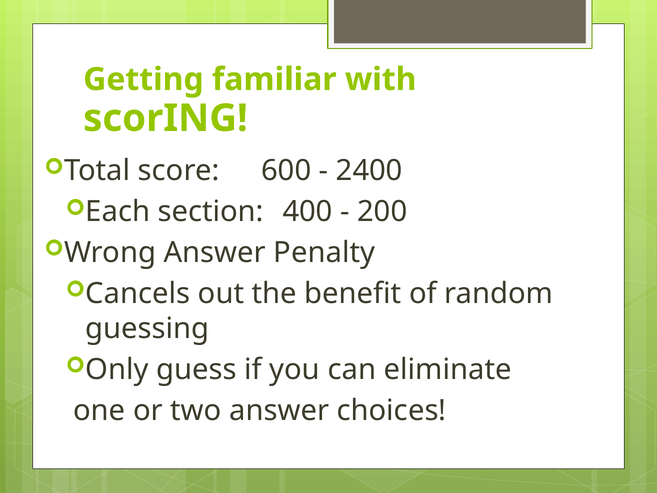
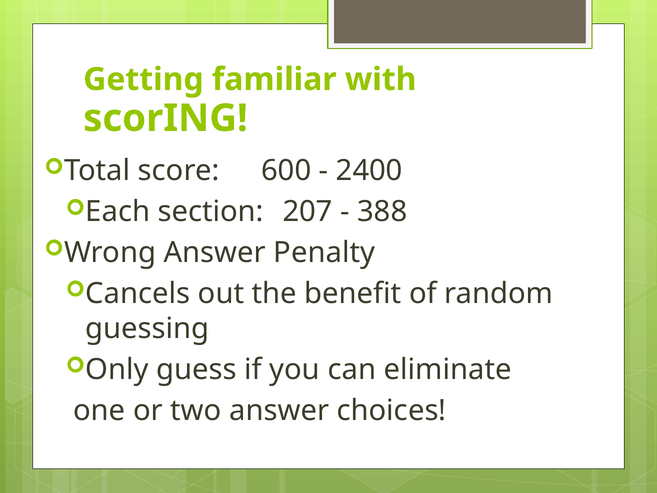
400: 400 -> 207 (308, 212)
200: 200 -> 388 (382, 212)
